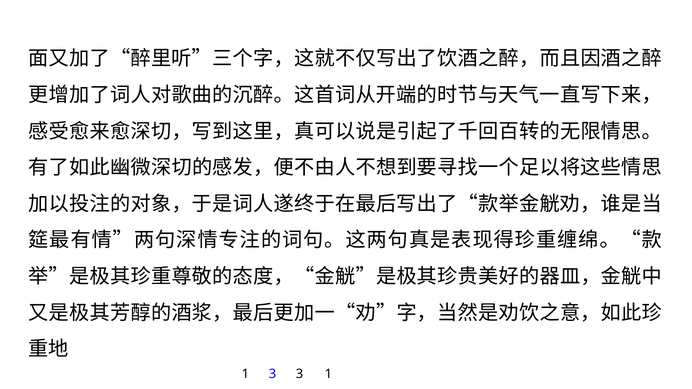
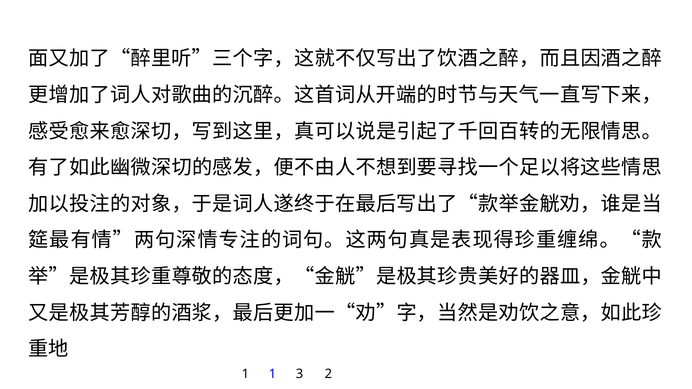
1 3: 3 -> 1 (272, 374)
3 1: 1 -> 2 (328, 374)
